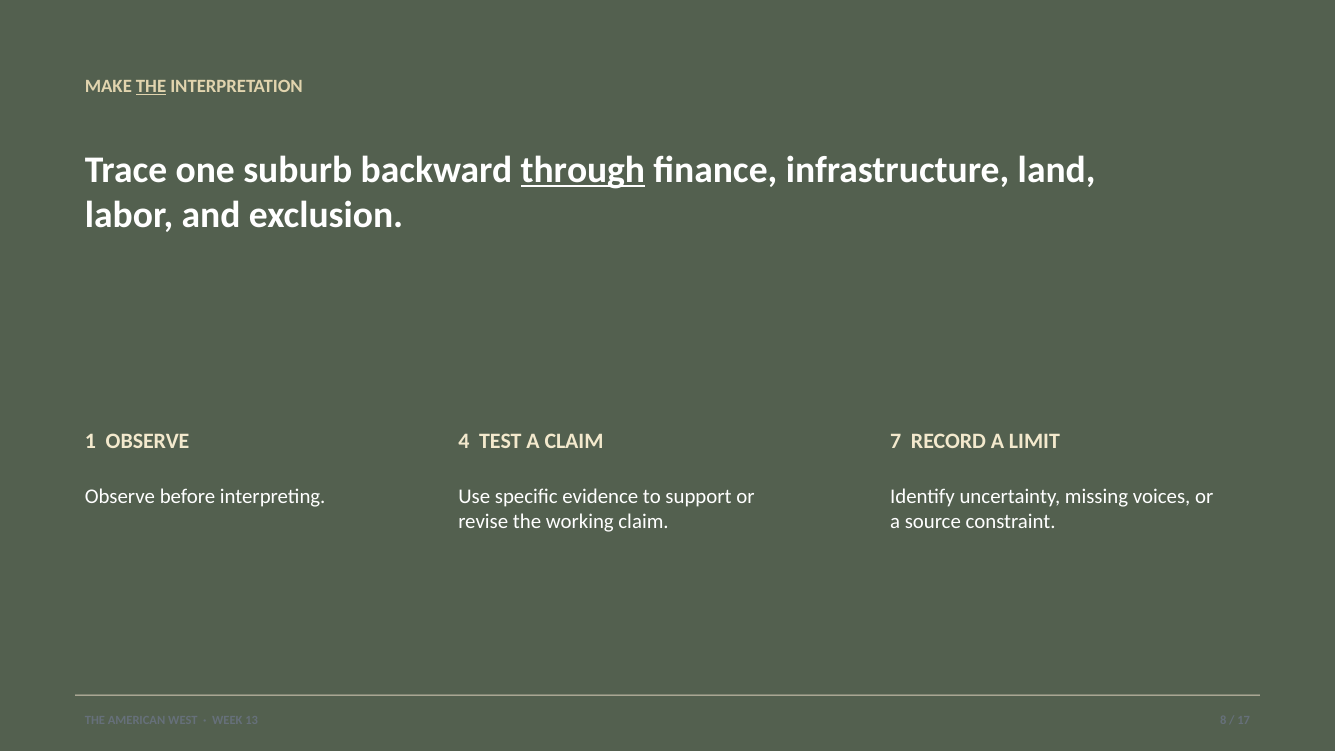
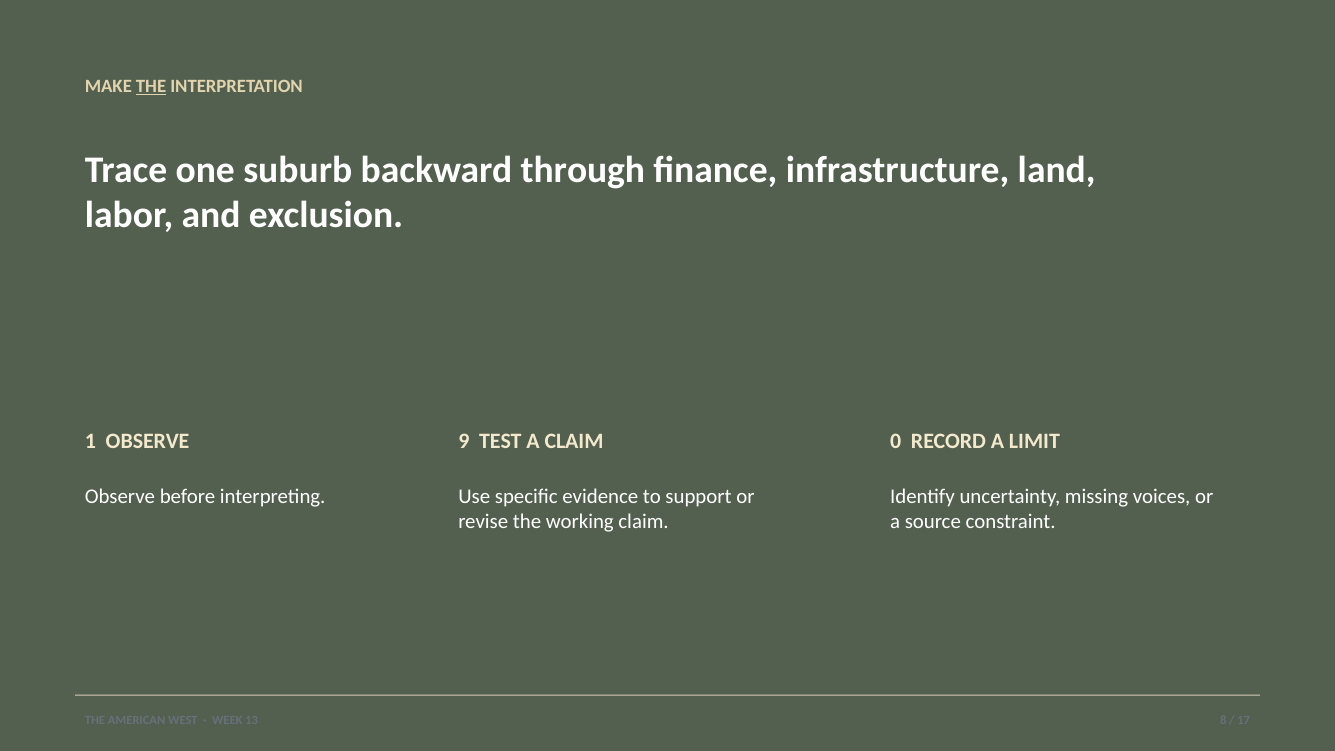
through underline: present -> none (583, 170)
4: 4 -> 9 (464, 441)
7: 7 -> 0 (896, 441)
